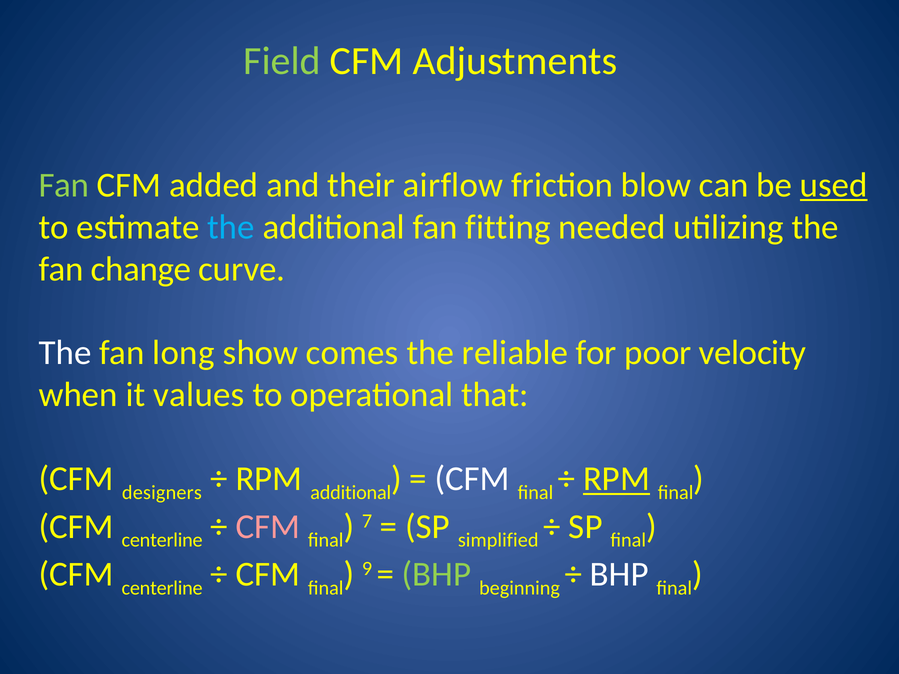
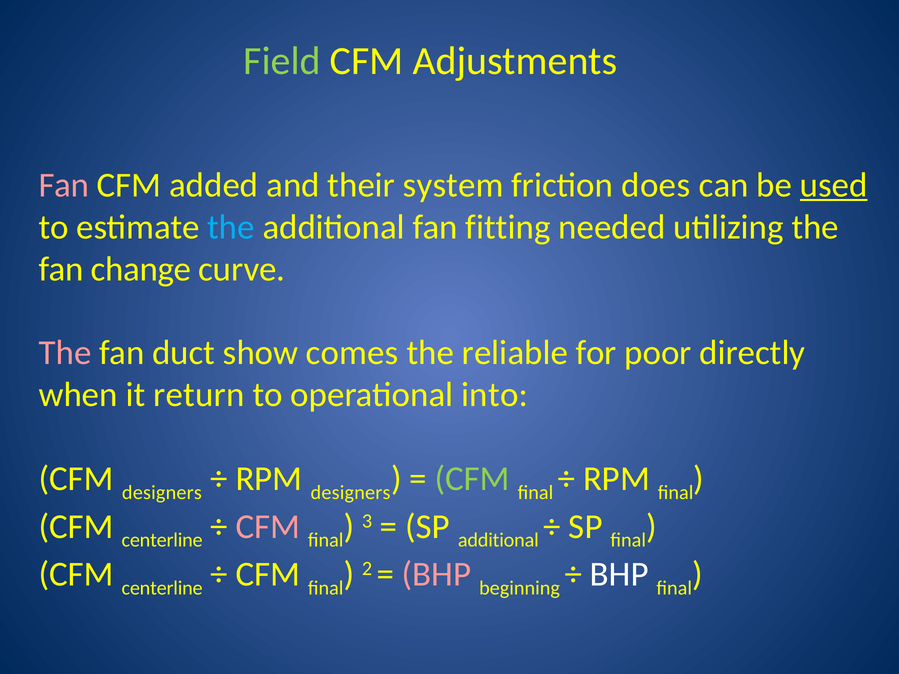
Fan colour: light green -> pink (64, 185)
airflow: airflow -> system (453, 185)
blow: blow -> does (656, 185)
The colour: white -> pink (65, 353)
long: long -> duct (184, 353)
velocity: velocity -> directly (752, 353)
values: values -> return (199, 395)
that: that -> into (495, 395)
RPM additional: additional -> designers (351, 493)
CFM colour: white -> light green (472, 479)
RPM underline: present -> none (616, 479)
7: 7 -> 3 (367, 521)
SP simplified: simplified -> additional (498, 540)
9: 9 -> 2 (367, 569)
BHP colour: light green -> pink (437, 575)
